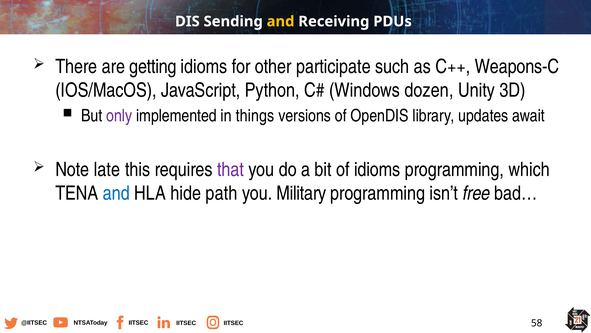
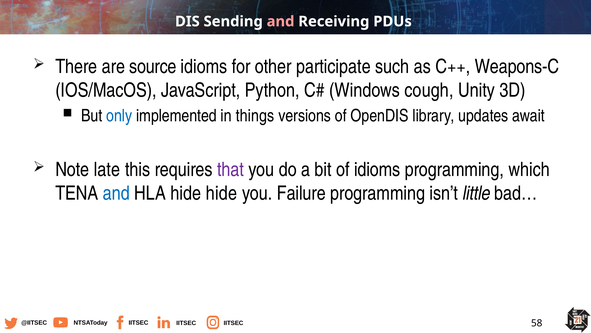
and colour: yellow -> pink (281, 21)
getting: getting -> source (153, 66)
dozen: dozen -> cough (429, 90)
only colour: purple -> blue (119, 116)
hide path: path -> hide (222, 193)
Military: Military -> Failure (301, 193)
free: free -> little (477, 193)
